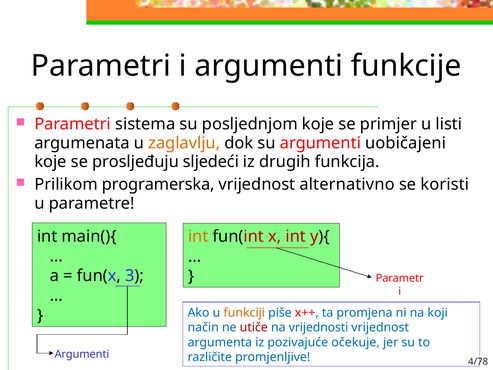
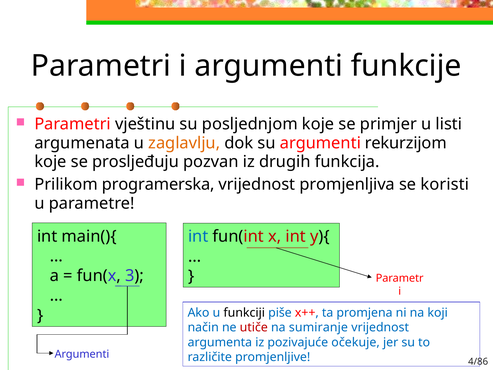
sistema: sistema -> vještinu (145, 124)
uobičajeni: uobičajeni -> rekurzijom (406, 143)
sljedeći: sljedeći -> pozvan (211, 162)
alternativno: alternativno -> promjenljiva (347, 184)
int colour: orange -> blue (198, 236)
funkciji colour: orange -> black (244, 312)
vrijednosti: vrijednosti -> sumiranje (318, 327)
4/78: 4/78 -> 4/86 (478, 361)
